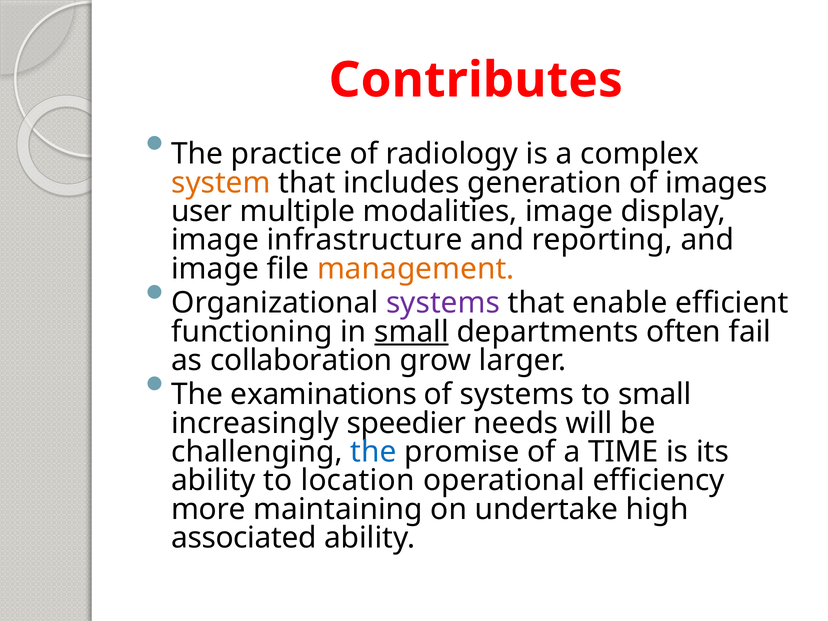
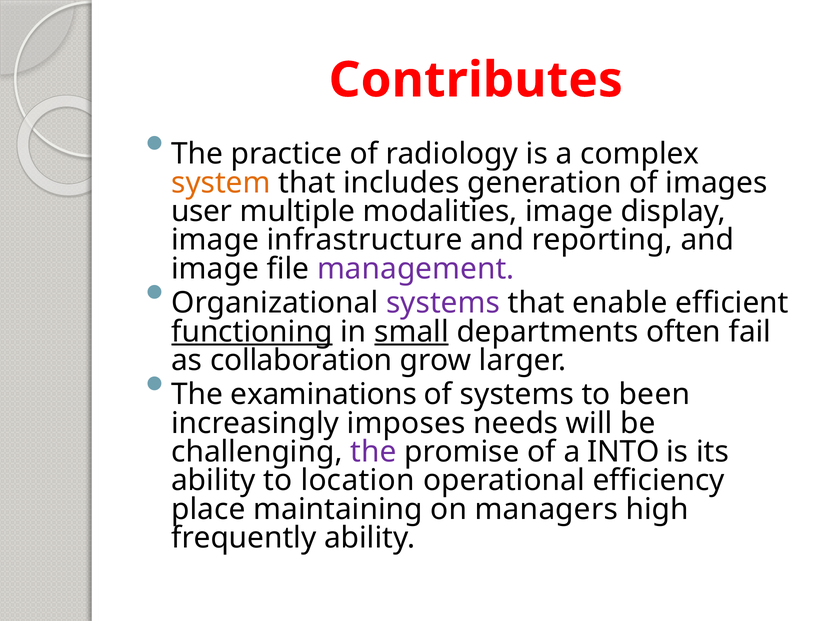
management colour: orange -> purple (416, 269)
functioning underline: none -> present (252, 332)
to small: small -> been (654, 395)
speedier: speedier -> imposes (406, 423)
the colour: blue -> purple (374, 452)
TIME: TIME -> INTO (623, 452)
more: more -> place (208, 509)
undertake: undertake -> managers (546, 509)
associated: associated -> frequently (244, 538)
